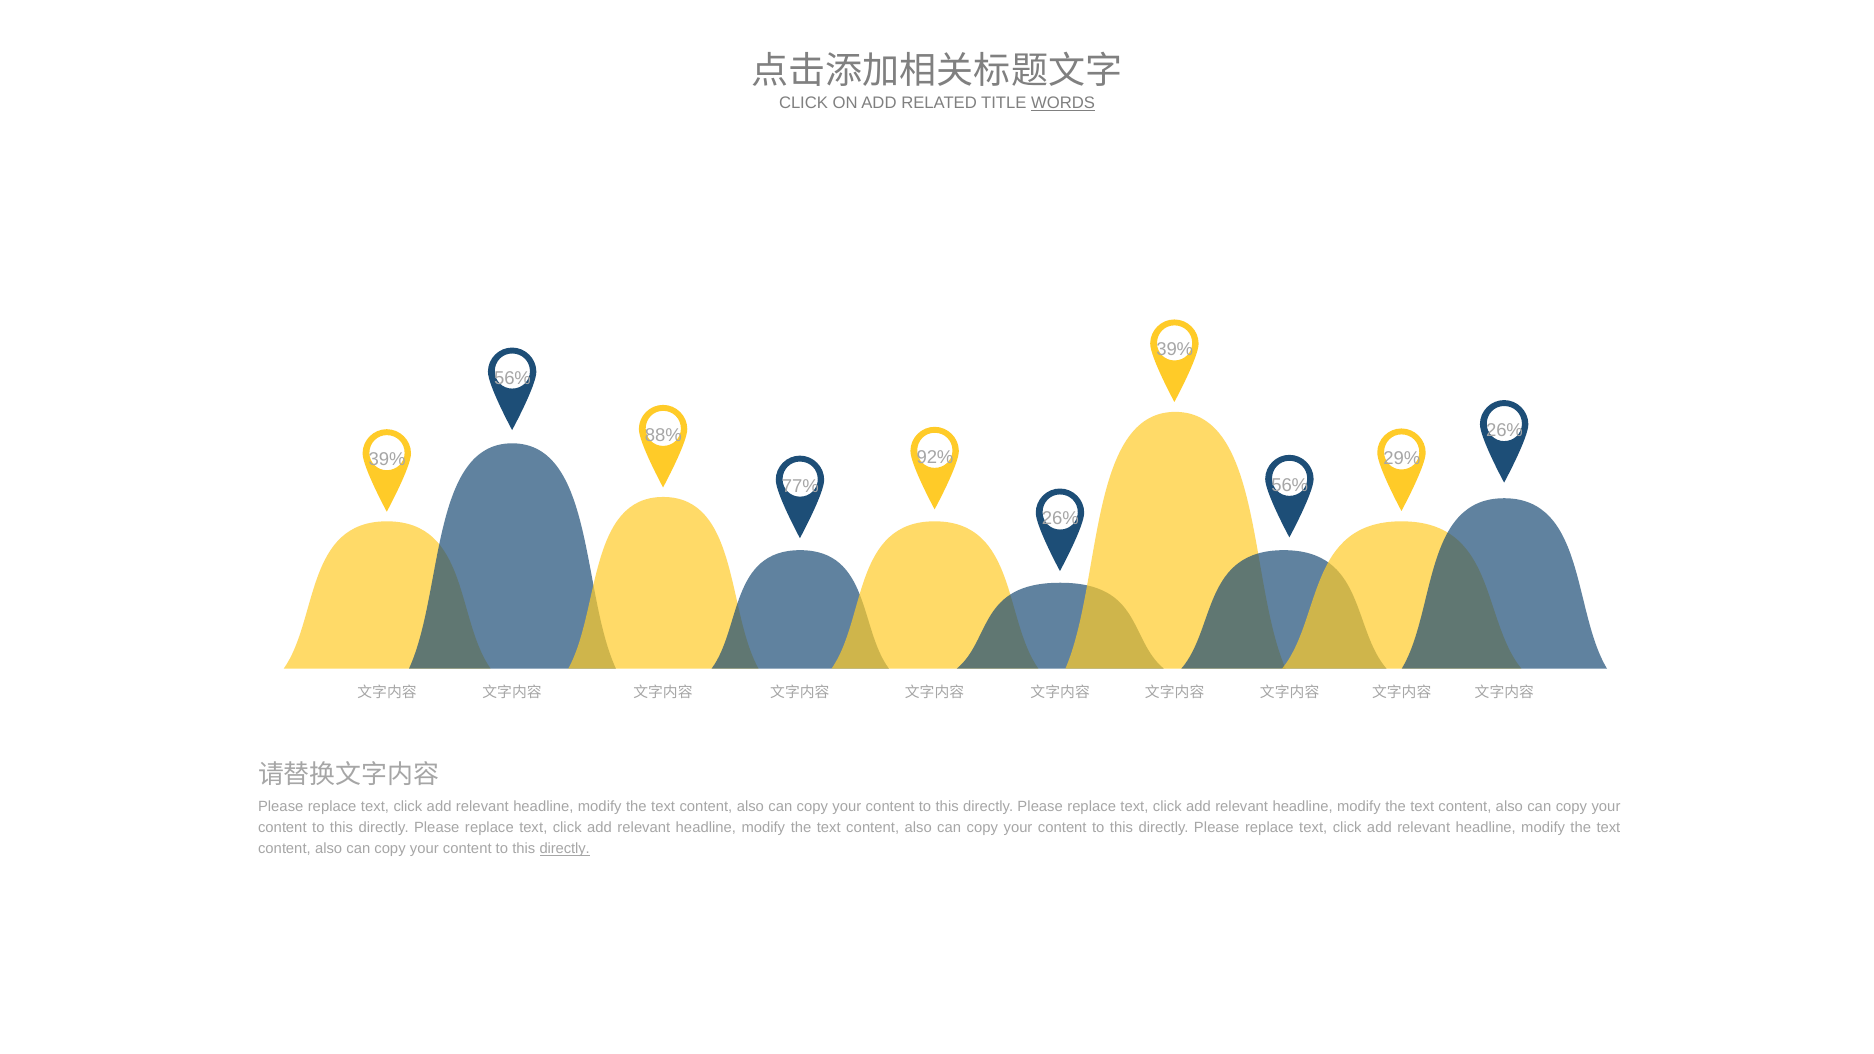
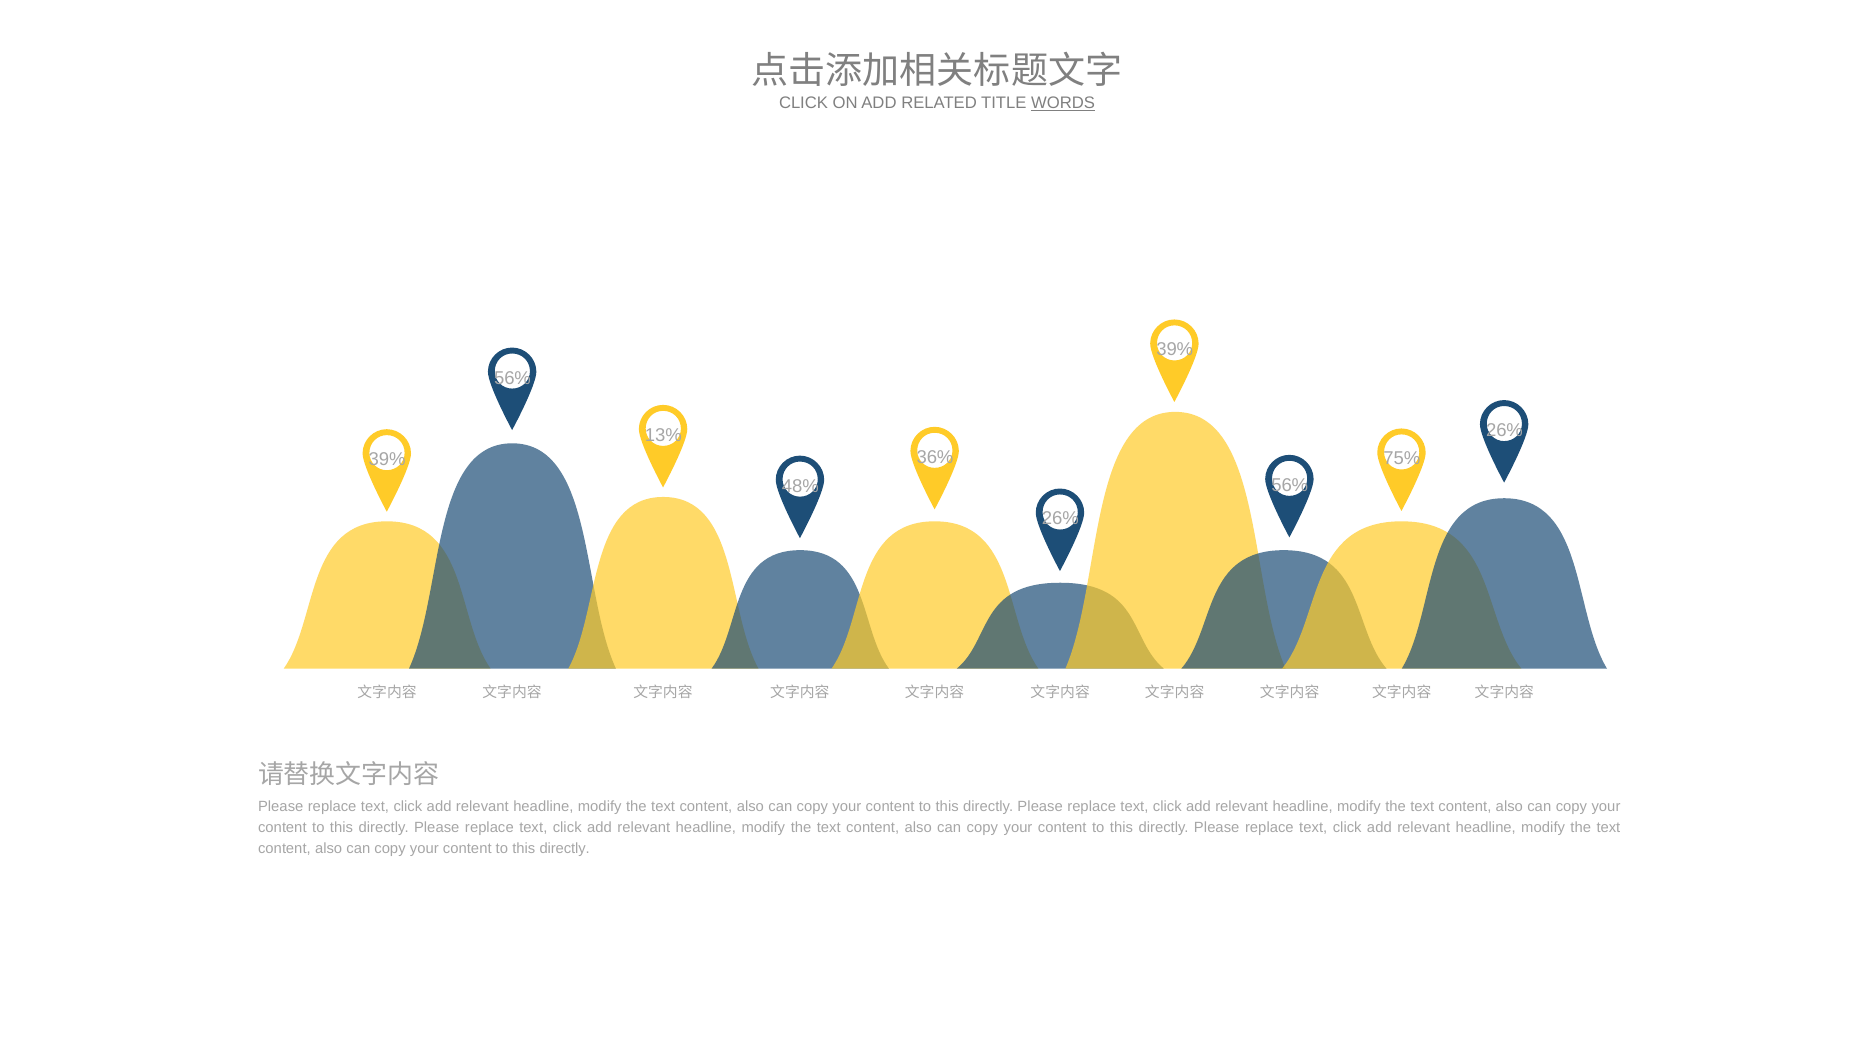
88%: 88% -> 13% (663, 435)
92%: 92% -> 36% (935, 457)
29%: 29% -> 75% (1402, 459)
77%: 77% -> 48% (800, 486)
directly underline: present -> none (565, 849)
